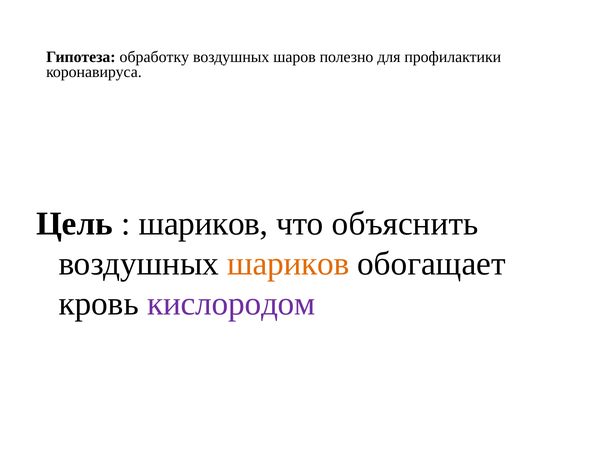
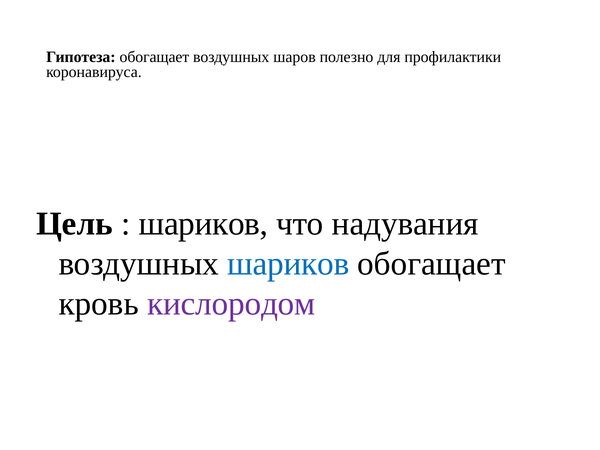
Гипотеза обработку: обработку -> обогащает (154, 57)
объяснить: объяснить -> надувания (405, 224)
шариков colour: orange -> blue (288, 264)
